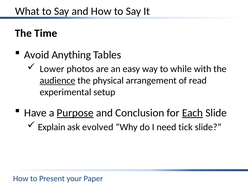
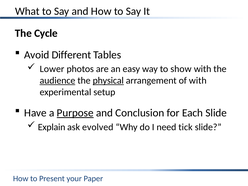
Time: Time -> Cycle (46, 33)
Anything: Anything -> Different (71, 55)
while: while -> show (181, 69)
physical underline: none -> present (108, 81)
of read: read -> with (198, 81)
Each underline: present -> none (192, 113)
